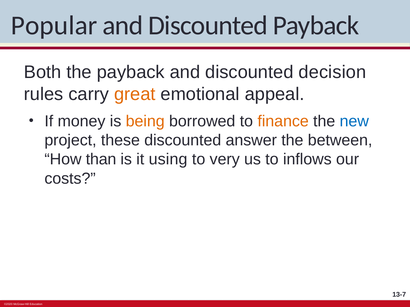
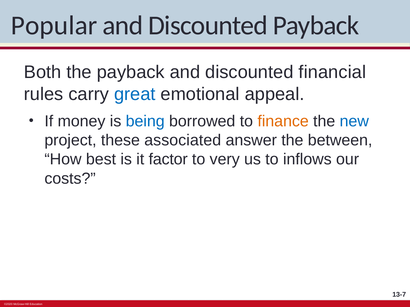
decision: decision -> financial (332, 72)
great colour: orange -> blue (135, 94)
being colour: orange -> blue (145, 121)
these discounted: discounted -> associated (183, 141)
than: than -> best (101, 160)
using: using -> factor (168, 160)
